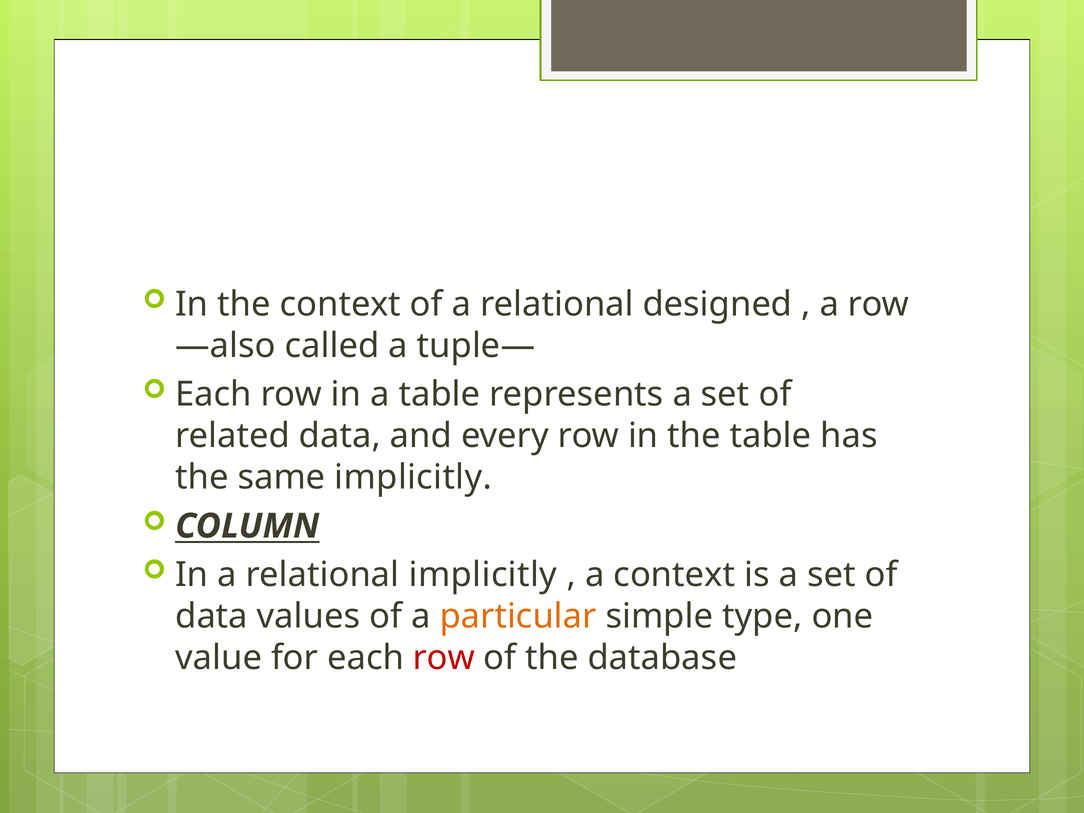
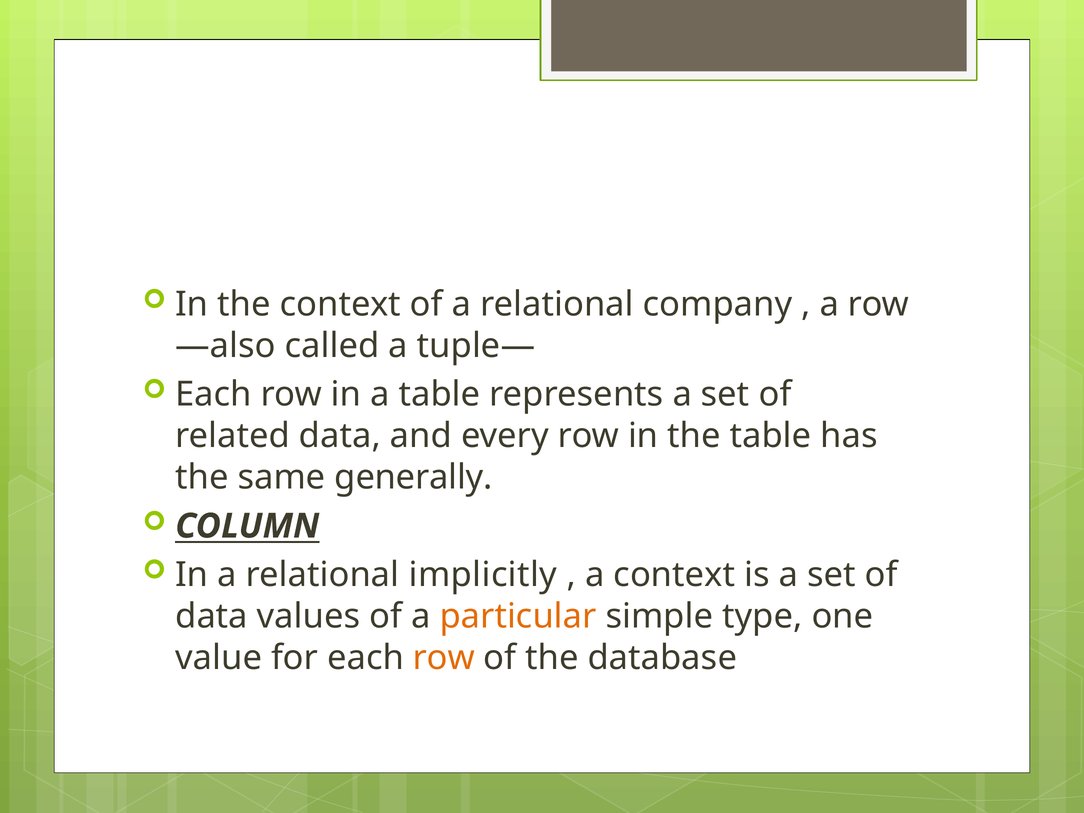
designed: designed -> company (717, 304)
same implicitly: implicitly -> generally (413, 477)
row colour: red -> orange (444, 658)
